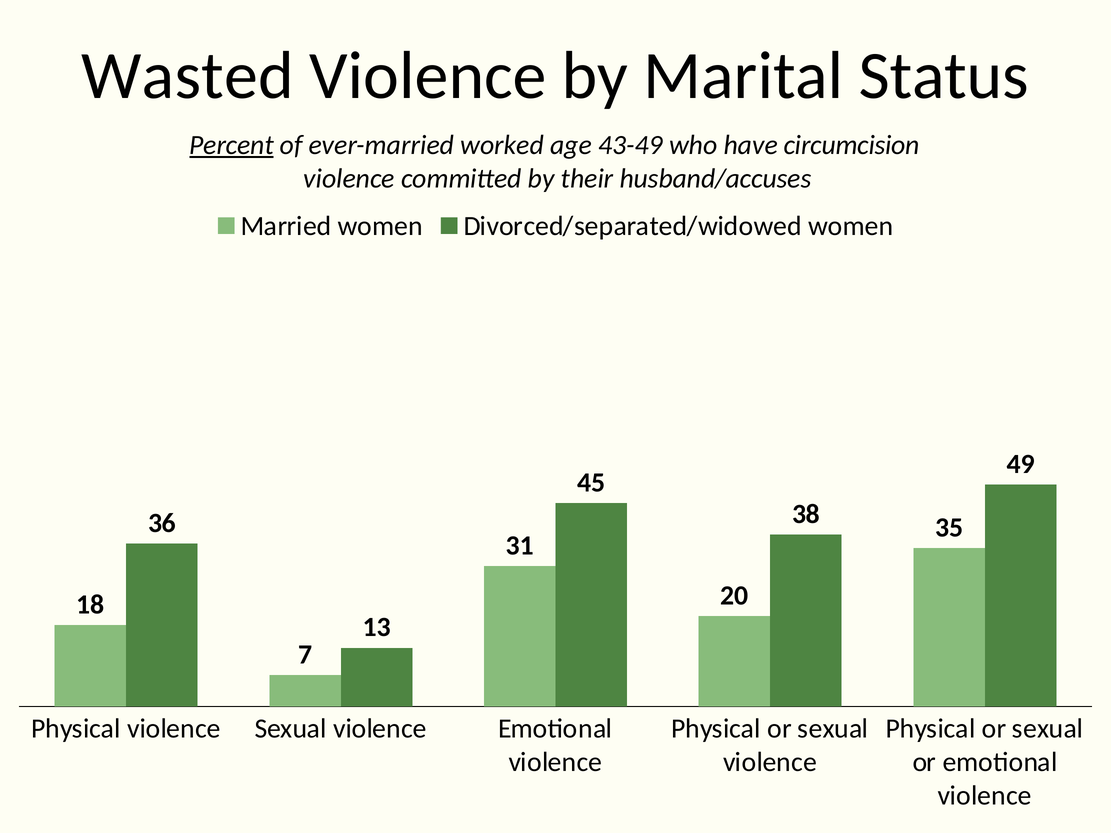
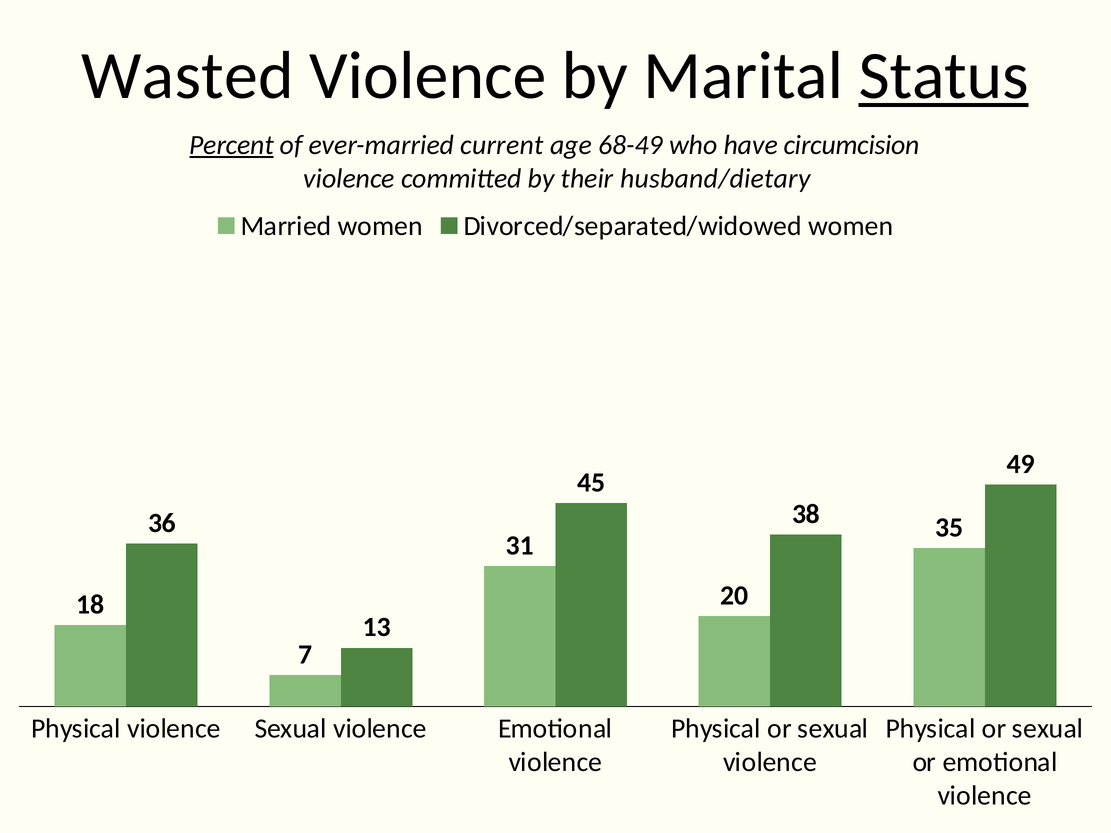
Status underline: none -> present (944, 76)
worked: worked -> current (502, 145)
43-49: 43-49 -> 68-49 (631, 145)
husband/accuses: husband/accuses -> husband/dietary (715, 178)
